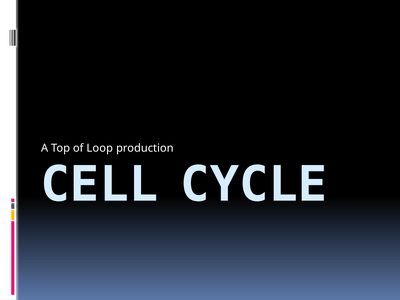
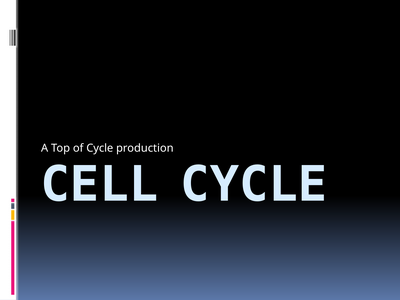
of Loop: Loop -> Cycle (100, 148)
